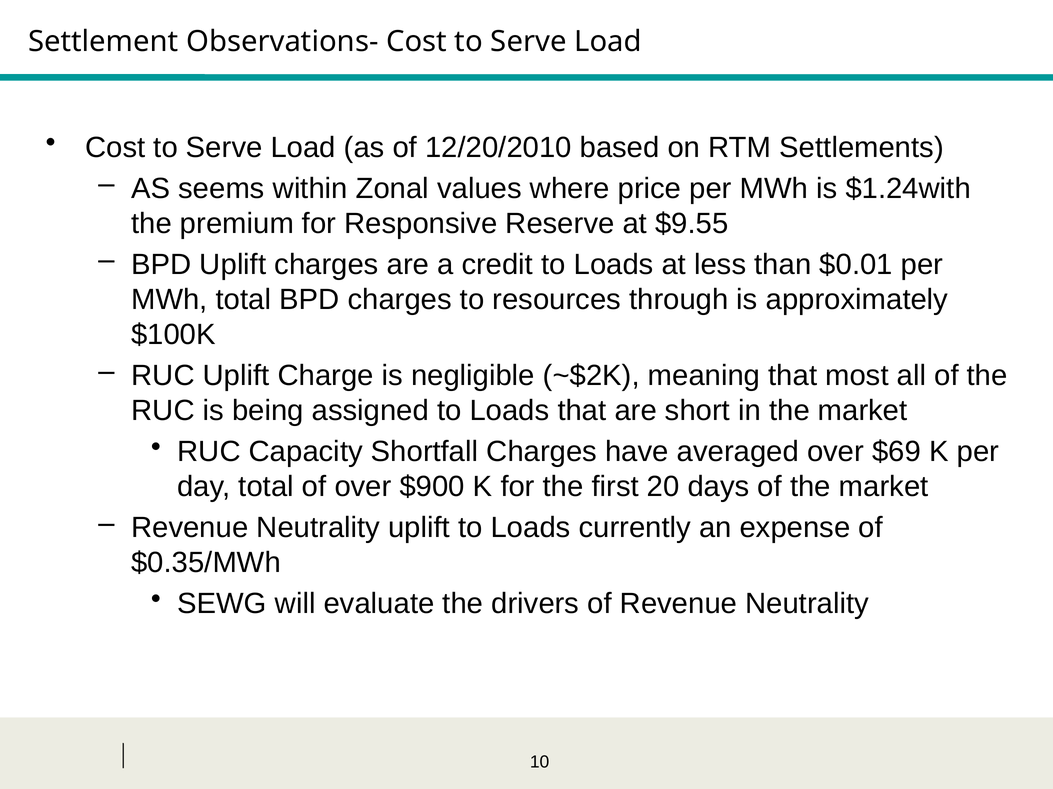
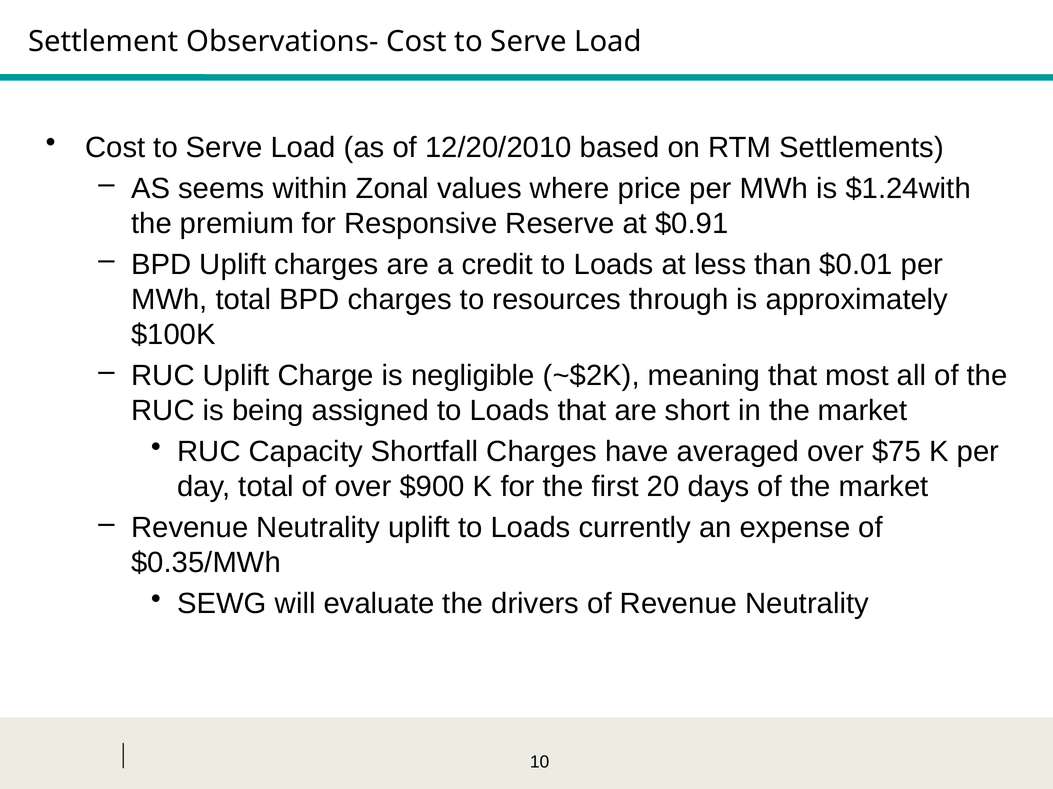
$9.55: $9.55 -> $0.91 (692, 224)
$69: $69 -> $75 (897, 452)
